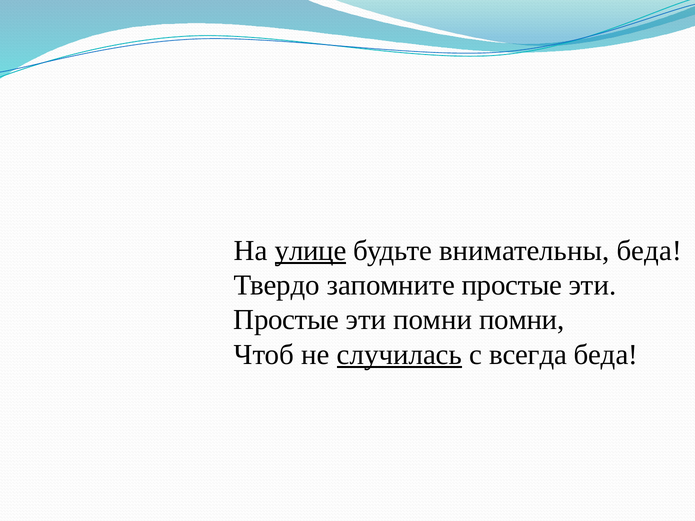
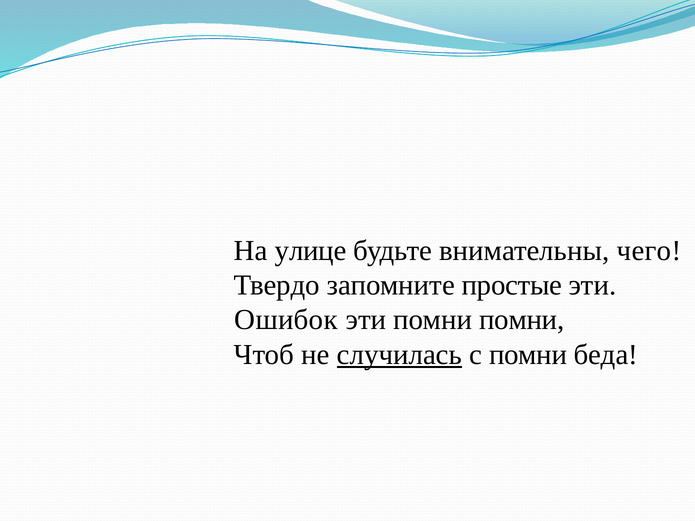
улице underline: present -> none (311, 251)
внимательны беда: беда -> чего (649, 251)
Простые: Простые -> Ошибок (286, 320)
с всегда: всегда -> помни (528, 355)
